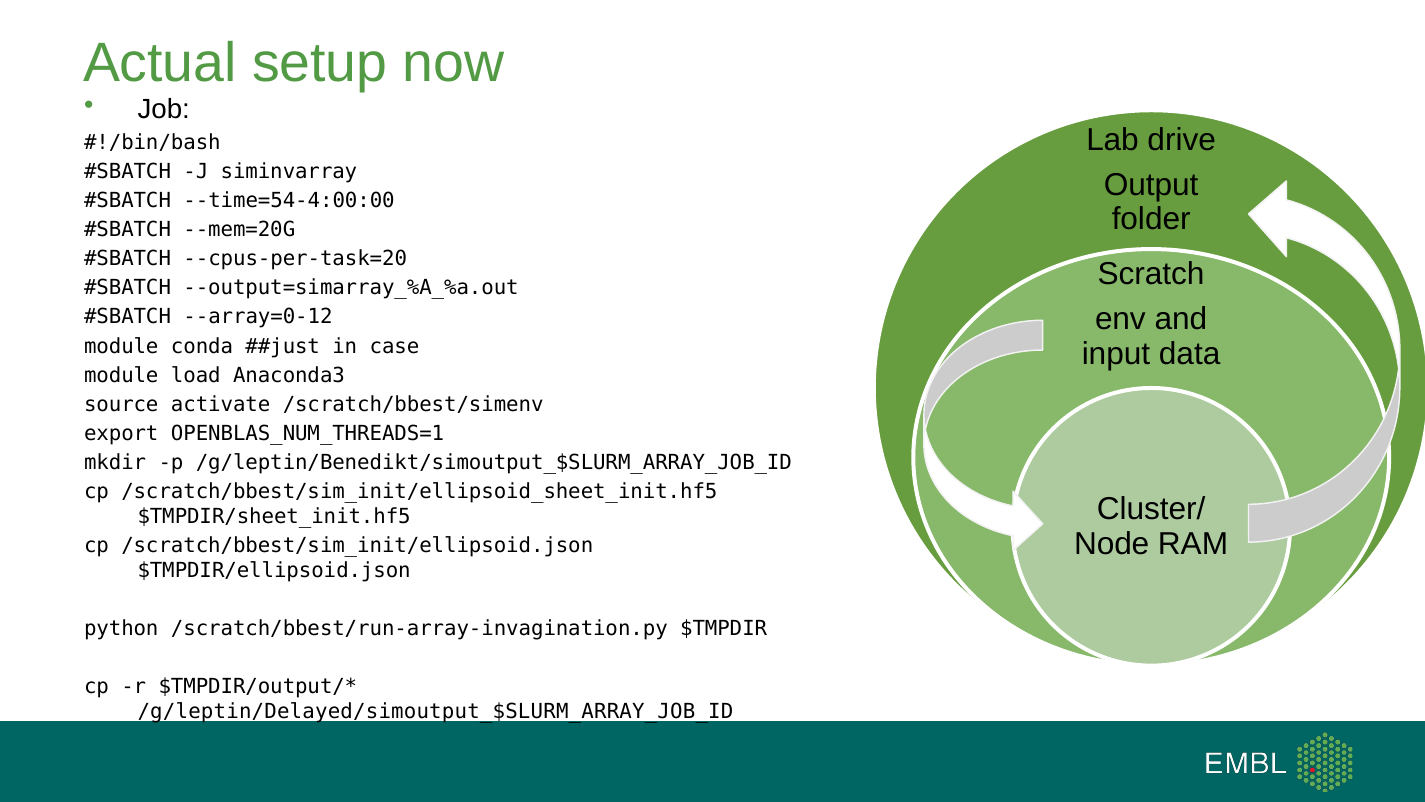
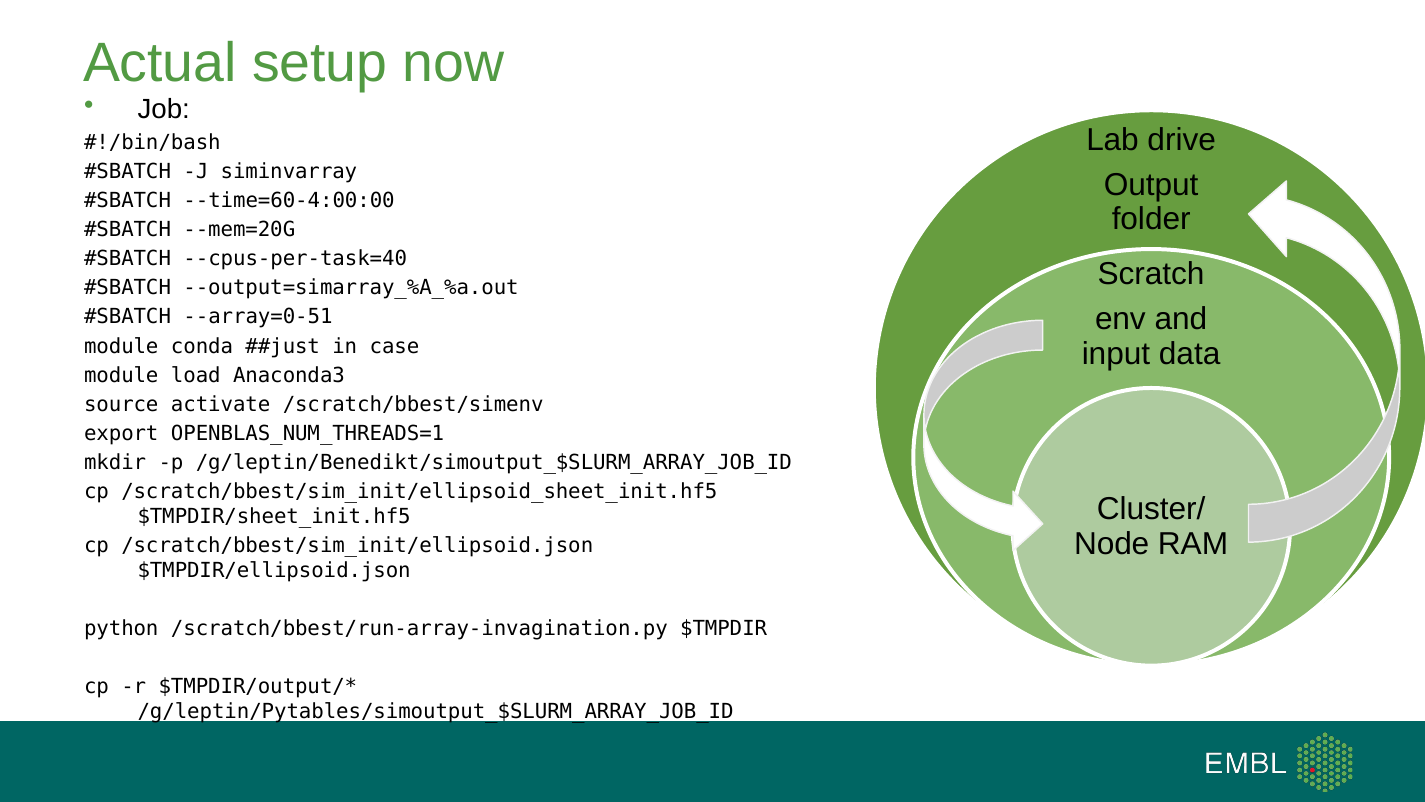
--time=54-4:00:00: --time=54-4:00:00 -> --time=60-4:00:00 (289, 201)
--cpus-per-task=20: --cpus-per-task=20 -> --cpus-per-task=40 (295, 259)
--array=0-12: --array=0-12 -> --array=0-51 (258, 317)
/g/leptin/Delayed/simoutput_$SLURM_ARRAY_JOB_ID: /g/leptin/Delayed/simoutput_$SLURM_ARRAY_JOB_ID -> /g/leptin/Pytables/simoutput_$SLURM_ARRAY_JOB_ID (436, 711)
